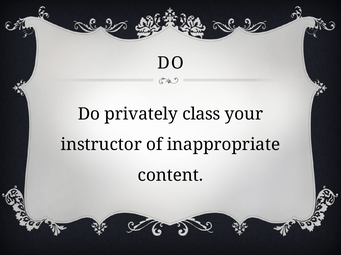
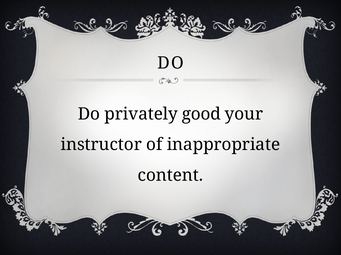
class: class -> good (201, 114)
